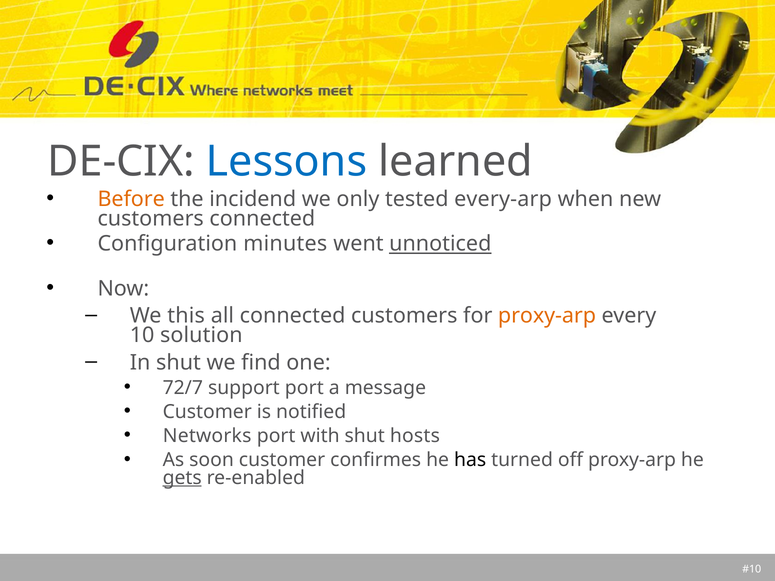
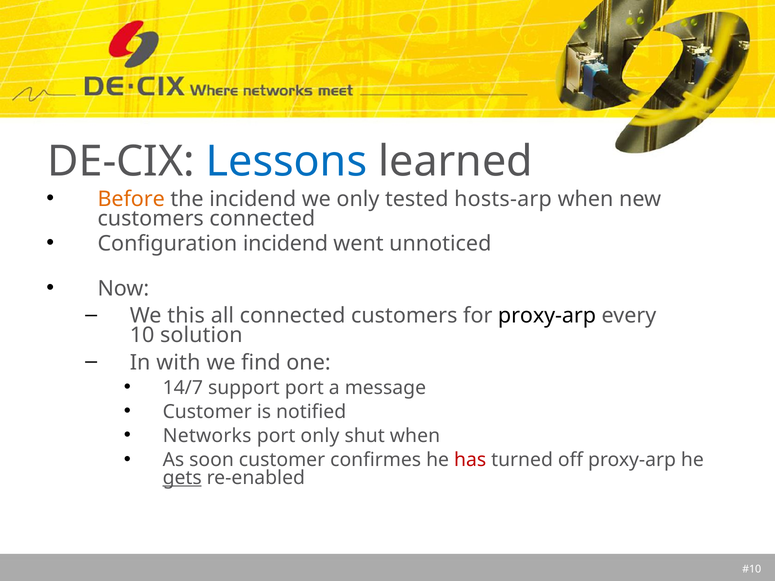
every-arp: every-arp -> hosts-arp (503, 199)
Configuration minutes: minutes -> incidend (285, 244)
unnoticed underline: present -> none (440, 244)
proxy-arp colour: orange -> black (547, 316)
In shut: shut -> with (178, 363)
72/7: 72/7 -> 14/7 (183, 388)
port with: with -> only (320, 436)
shut hosts: hosts -> when (415, 436)
has colour: black -> red (470, 460)
